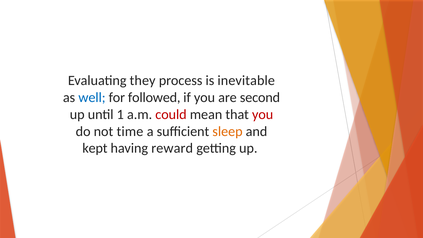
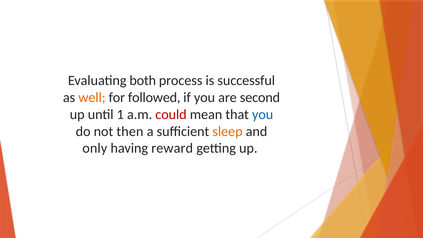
they: they -> both (143, 81)
inevitable: inevitable -> successful (246, 81)
well colour: blue -> orange (92, 97)
you colour: red -> blue (263, 114)
time: time -> then (130, 131)
kept: kept -> only (95, 148)
